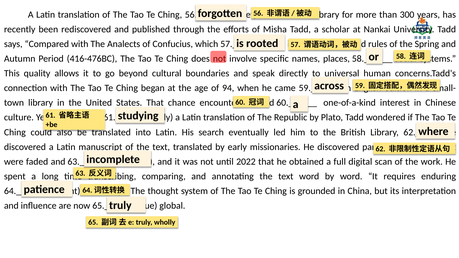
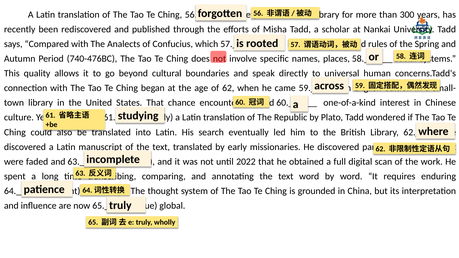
416-476BC: 416-476BC -> 740-476BC (92, 59)
of 94: 94 -> 62 (228, 88)
